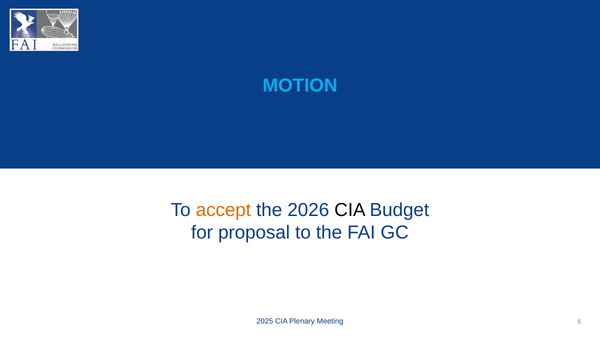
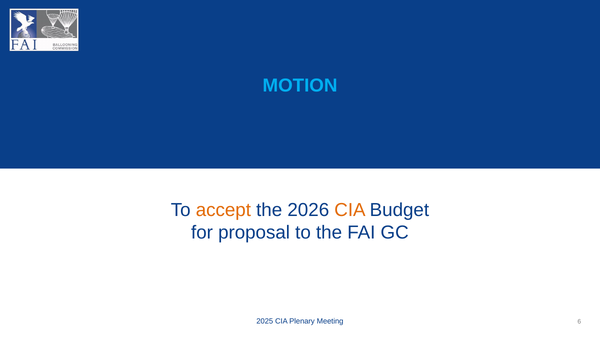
CIA colour: black -> orange (350, 210)
